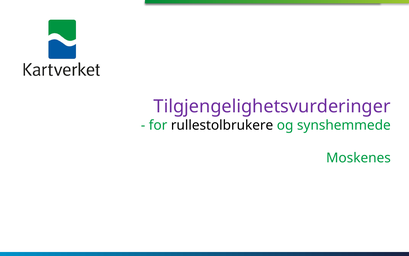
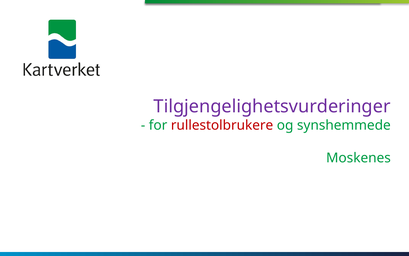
rullestolbrukere colour: black -> red (222, 125)
